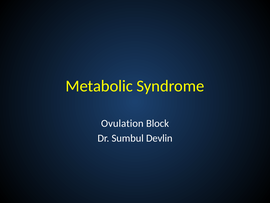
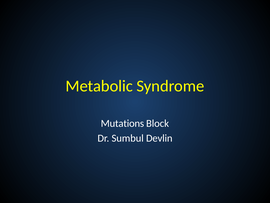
Ovulation: Ovulation -> Mutations (122, 123)
